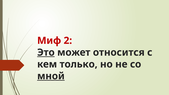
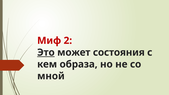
относится: относится -> состояния (119, 52)
только: только -> образа (79, 64)
мной underline: present -> none (51, 76)
